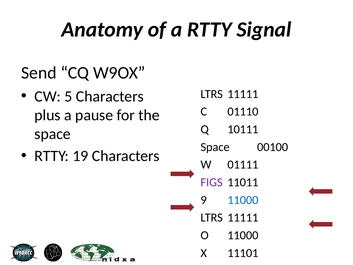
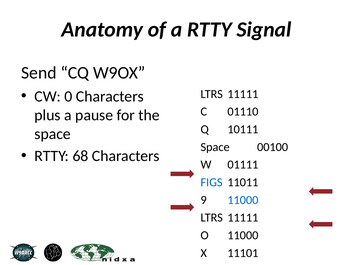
5: 5 -> 0 (68, 96)
19: 19 -> 68 (80, 156)
FIGS colour: purple -> blue (212, 182)
